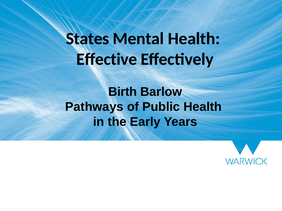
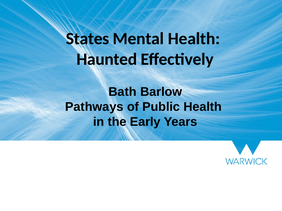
Effective: Effective -> Haunted (107, 59)
Birth: Birth -> Bath (123, 92)
